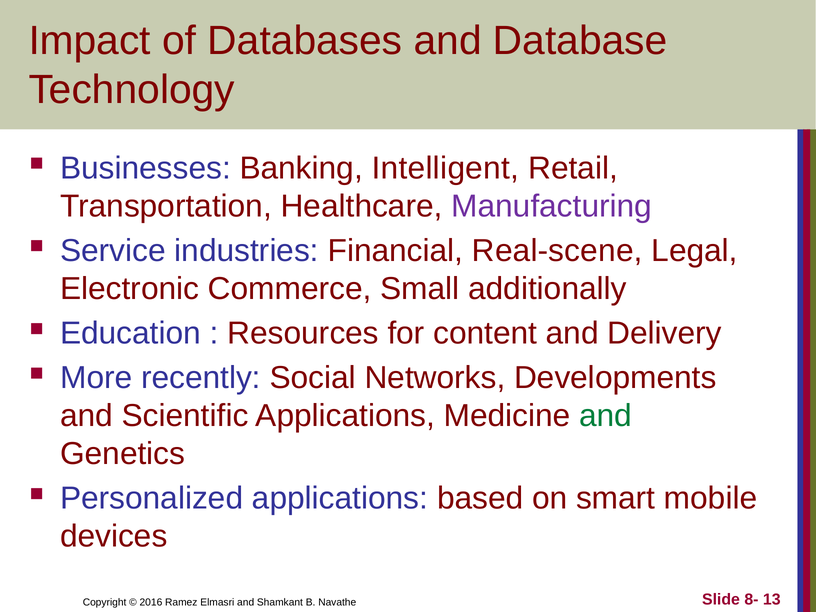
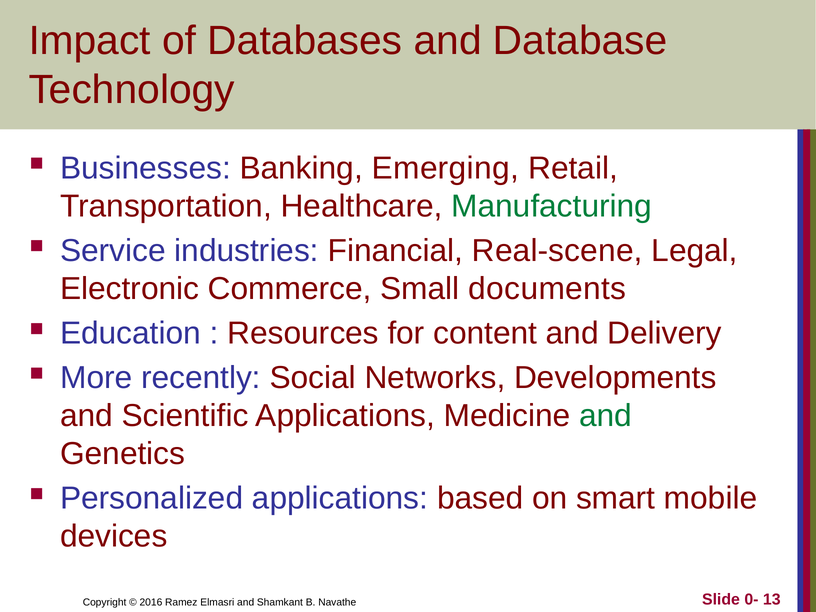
Intelligent: Intelligent -> Emerging (445, 168)
Manufacturing colour: purple -> green (552, 206)
additionally: additionally -> documents (547, 289)
8-: 8- -> 0- (751, 599)
